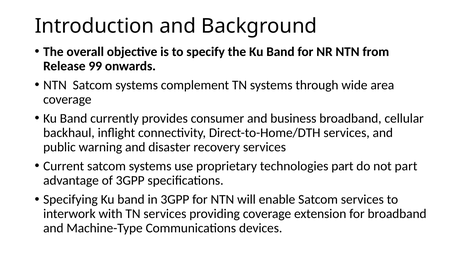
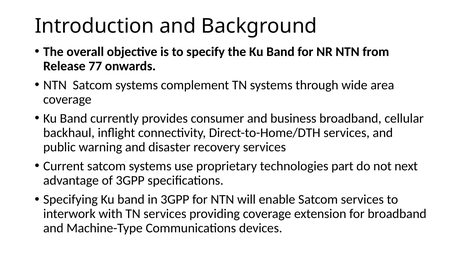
99: 99 -> 77 (95, 66)
not part: part -> next (406, 166)
